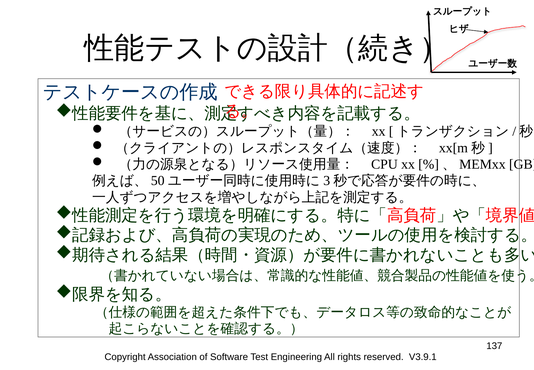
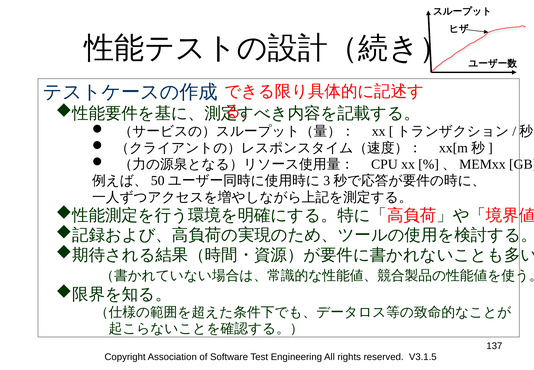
V3.9.1: V3.9.1 -> V3.1.5 (423, 357)
